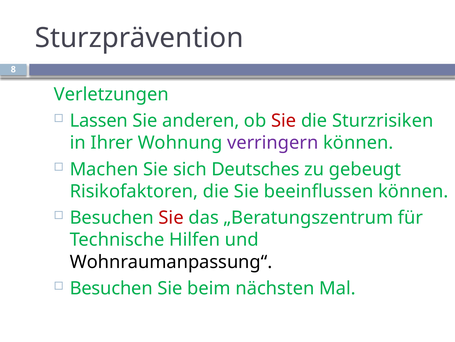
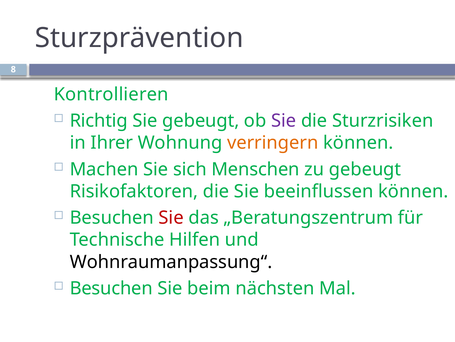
Verletzungen: Verletzungen -> Kontrollieren (111, 94)
Lassen: Lassen -> Richtig (99, 121)
Sie anderen: anderen -> gebeugt (201, 121)
Sie colour: red -> purple (284, 121)
verringern colour: purple -> orange (273, 143)
Deutsches: Deutsches -> Menschen (256, 169)
